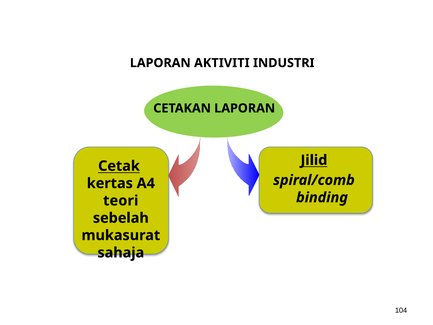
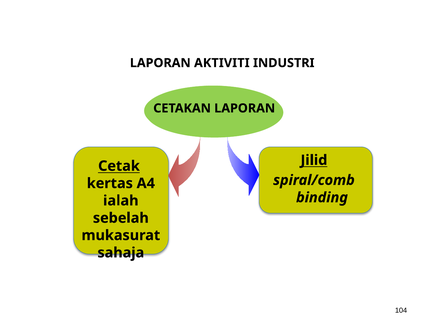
teori: teori -> ialah (121, 201)
